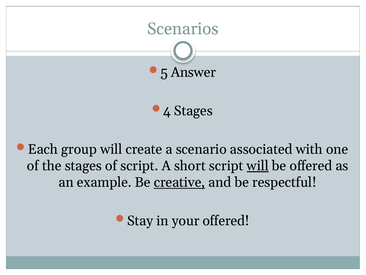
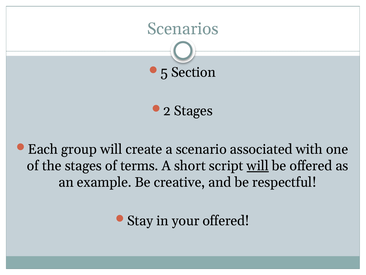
Answer: Answer -> Section (193, 72)
4: 4 -> 2 (167, 111)
of script: script -> terms (139, 166)
creative underline: present -> none (179, 182)
